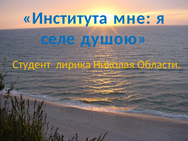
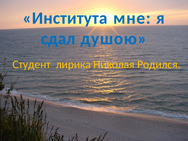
селе: селе -> сдал (58, 39)
Области: Области -> Родился (159, 64)
